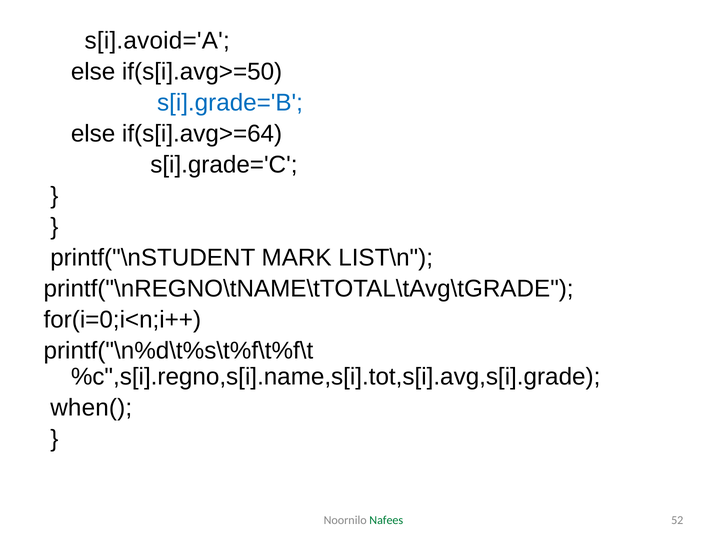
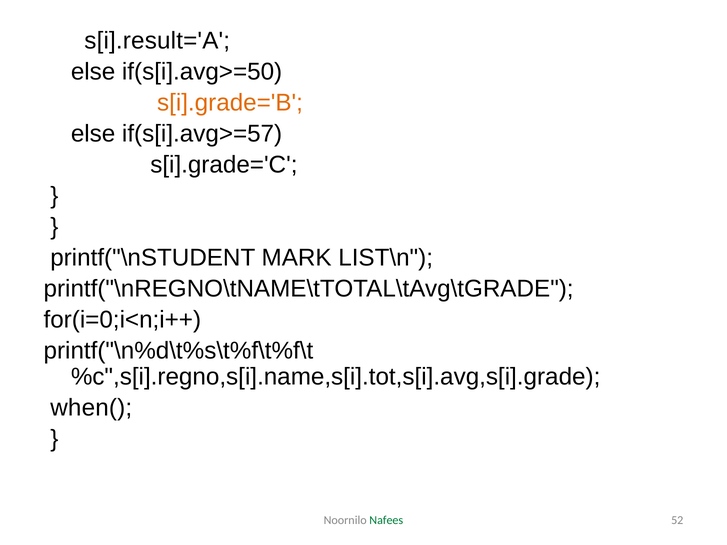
s[i].avoid='A: s[i].avoid='A -> s[i].result='A (157, 41)
s[i].grade='B colour: blue -> orange (230, 103)
if(s[i].avg>=64: if(s[i].avg>=64 -> if(s[i].avg>=57 (202, 134)
